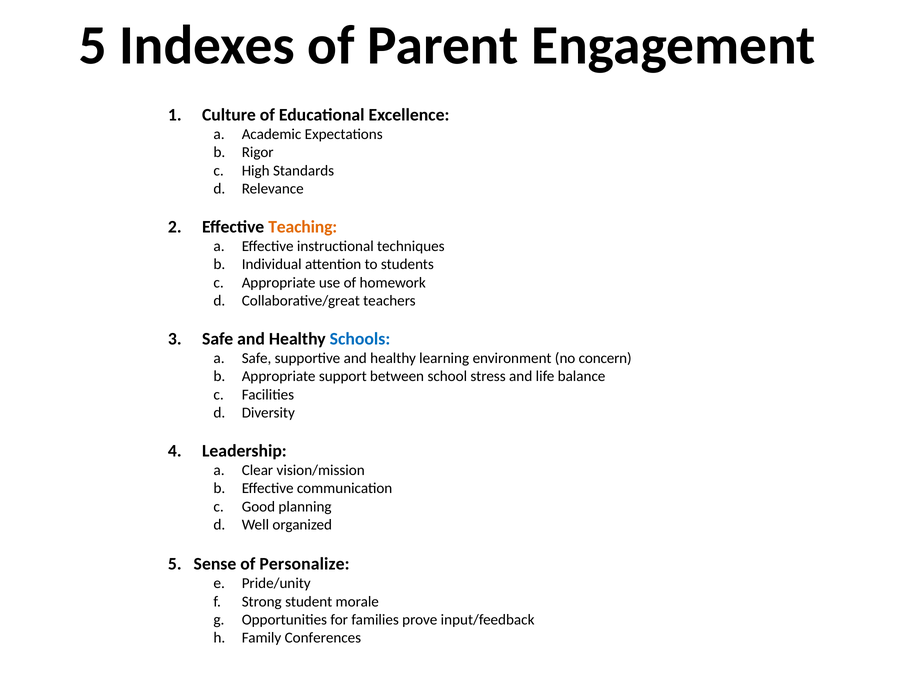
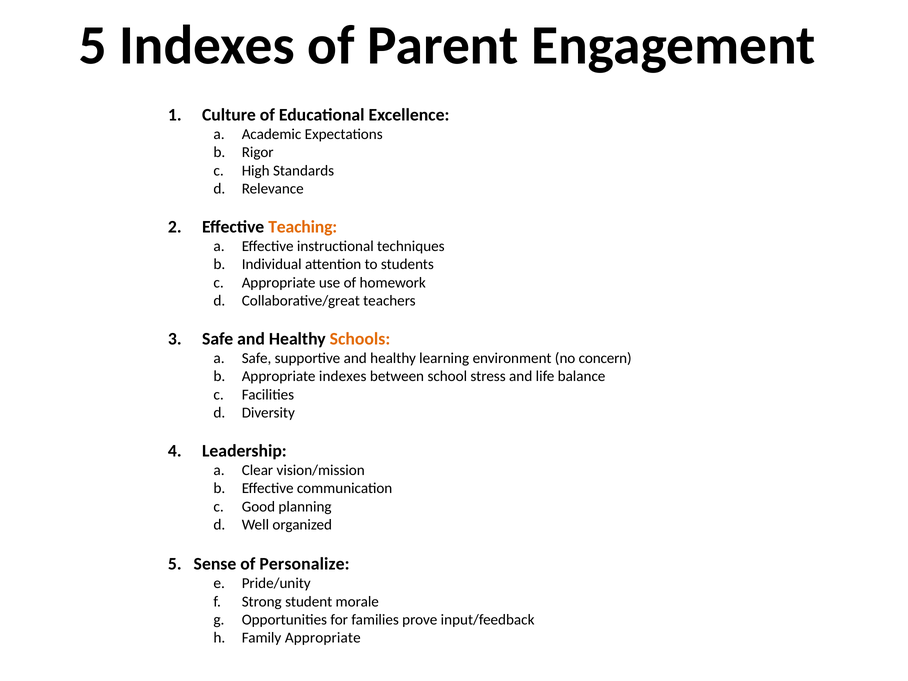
Schools colour: blue -> orange (360, 339)
Appropriate support: support -> indexes (343, 376)
Family Conferences: Conferences -> Appropriate (323, 638)
